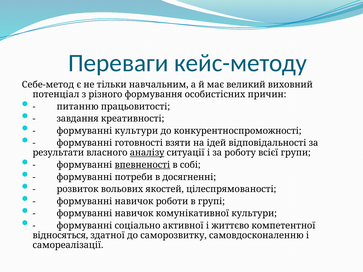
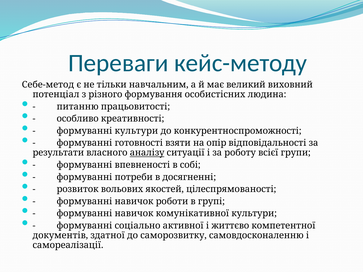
причин: причин -> людина (267, 95)
завдання: завдання -> особливо (78, 119)
ідей: ідей -> опір (216, 143)
впевненості underline: present -> none (142, 165)
відносяться: відносяться -> документів (60, 236)
